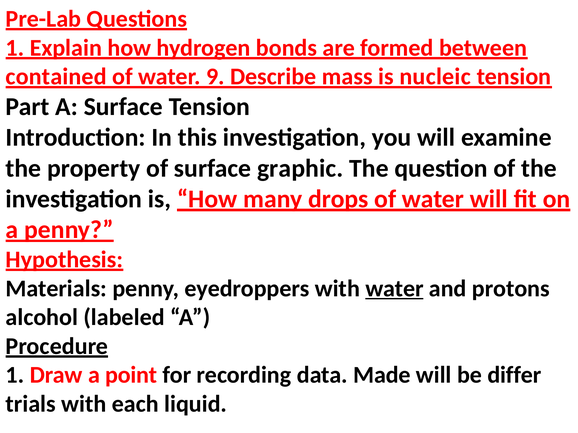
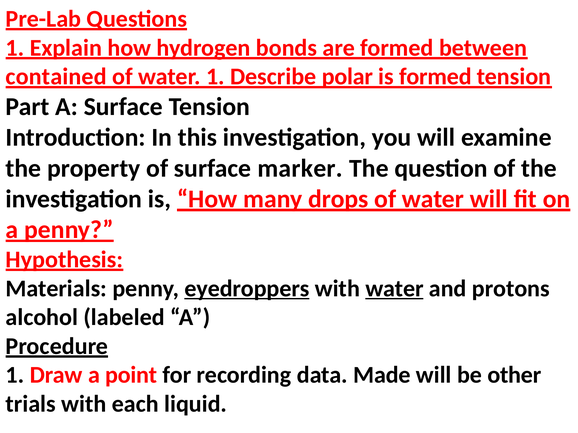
water 9: 9 -> 1 (215, 77)
mass: mass -> polar (347, 77)
is nucleic: nucleic -> formed (435, 77)
graphic: graphic -> marker (300, 168)
eyedroppers underline: none -> present (247, 289)
differ: differ -> other (514, 375)
